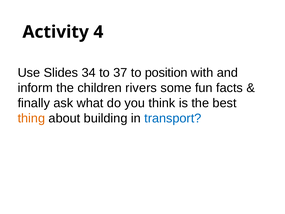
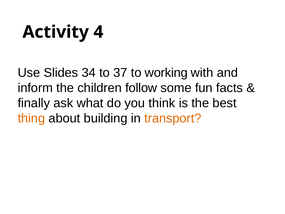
position: position -> working (166, 73)
rivers: rivers -> follow (141, 88)
transport colour: blue -> orange (173, 118)
